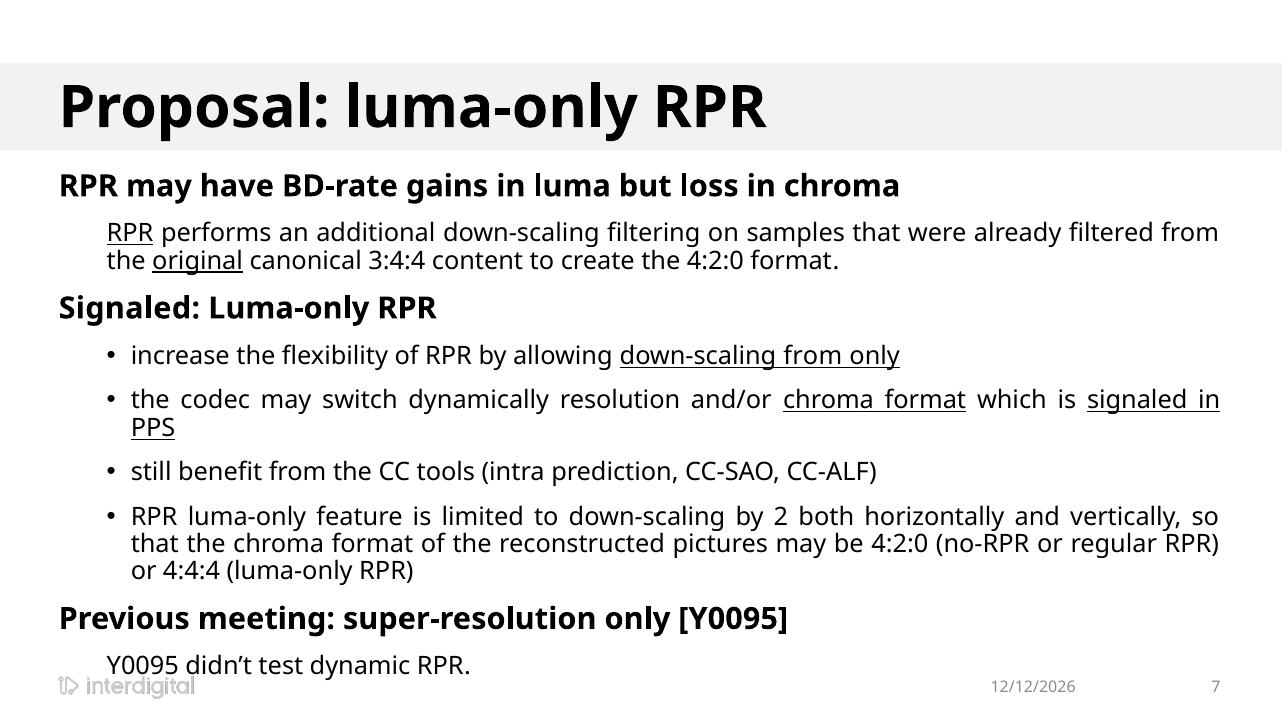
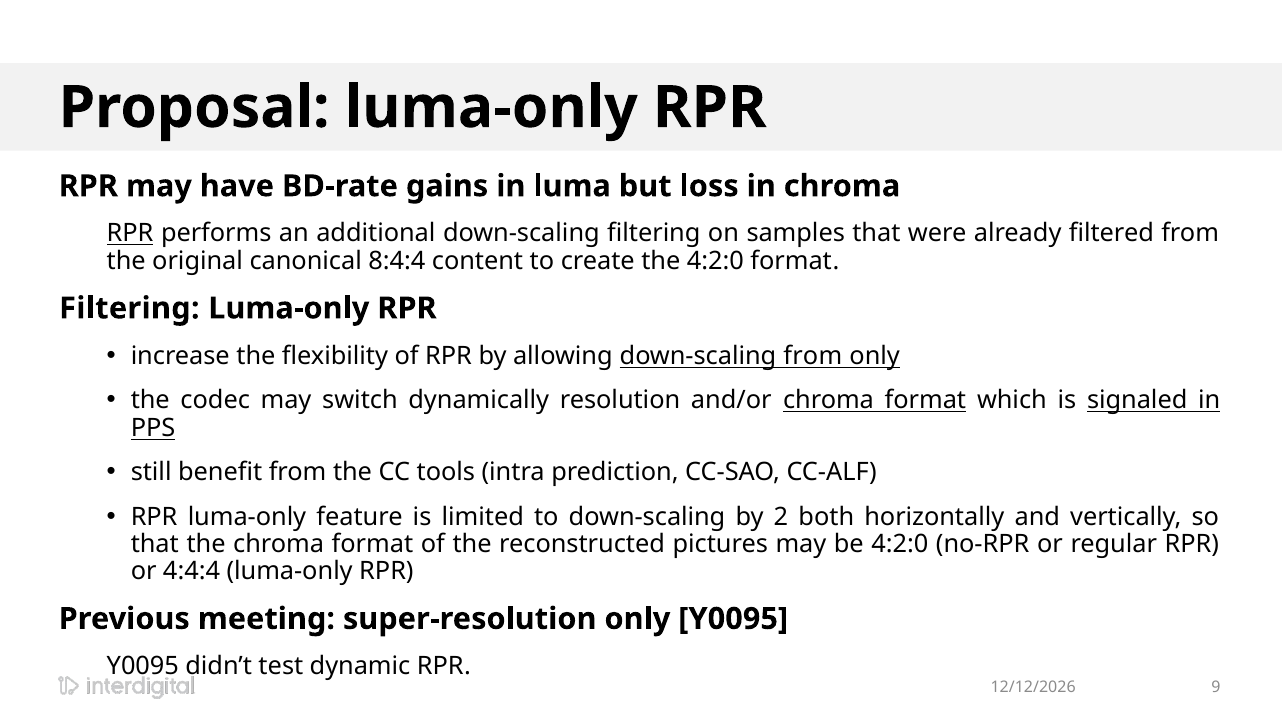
original underline: present -> none (198, 261)
3:4:4: 3:4:4 -> 8:4:4 (397, 261)
Signaled: Signaled -> Filtering (129, 308)
7: 7 -> 9 (1216, 687)
